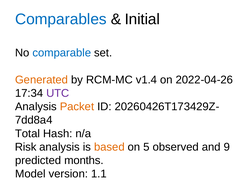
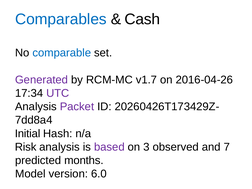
Initial: Initial -> Cash (142, 19)
Generated colour: orange -> purple (42, 80)
v1.4: v1.4 -> v1.7 (146, 80)
2022-04-26: 2022-04-26 -> 2016-04-26 (204, 80)
Packet colour: orange -> purple (77, 107)
Total: Total -> Initial (28, 134)
based colour: orange -> purple (109, 147)
5: 5 -> 3 (146, 147)
9: 9 -> 7 (227, 147)
1.1: 1.1 -> 6.0 (99, 174)
